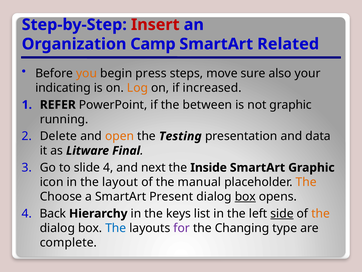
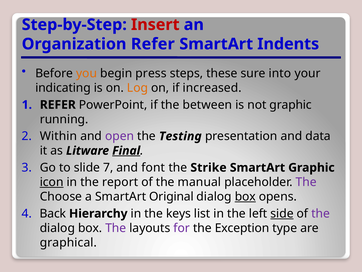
Organization Camp: Camp -> Refer (153, 44)
Related: Related -> Indents (288, 44)
move: move -> these (222, 73)
also: also -> into (280, 73)
Delete: Delete -> Within (58, 136)
open colour: orange -> purple (120, 136)
Final underline: none -> present (126, 150)
slide 4: 4 -> 7 (108, 167)
next: next -> font (153, 167)
Inside: Inside -> Strike (209, 167)
icon underline: none -> present (52, 182)
layout: layout -> report (120, 182)
The colour: orange -> purple (306, 182)
Present: Present -> Original (171, 196)
the colour: orange -> purple (321, 213)
The colour: blue -> purple (116, 228)
Changing: Changing -> Exception (242, 228)
complete: complete -> graphical (68, 242)
